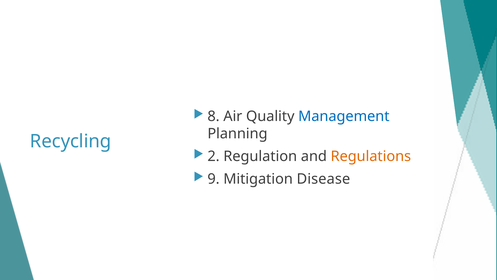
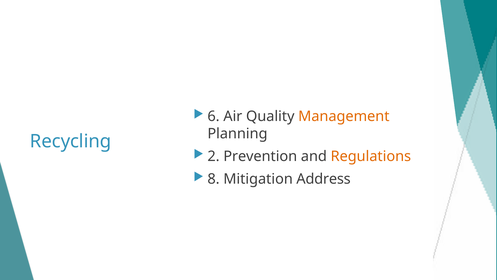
8: 8 -> 6 (214, 116)
Management colour: blue -> orange (344, 116)
Regulation: Regulation -> Prevention (260, 156)
9: 9 -> 8 (214, 179)
Disease: Disease -> Address (324, 179)
